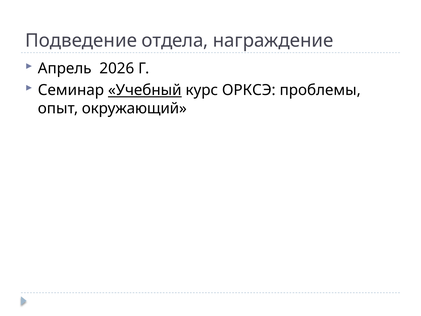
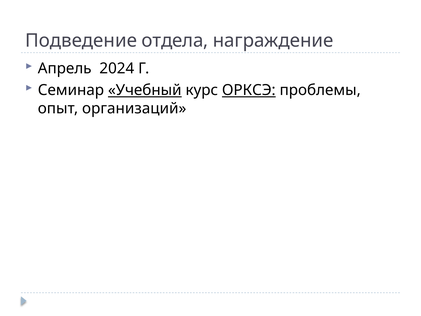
2026: 2026 -> 2024 (117, 68)
ОРКСЭ underline: none -> present (249, 90)
окружающий: окружающий -> организаций (134, 108)
